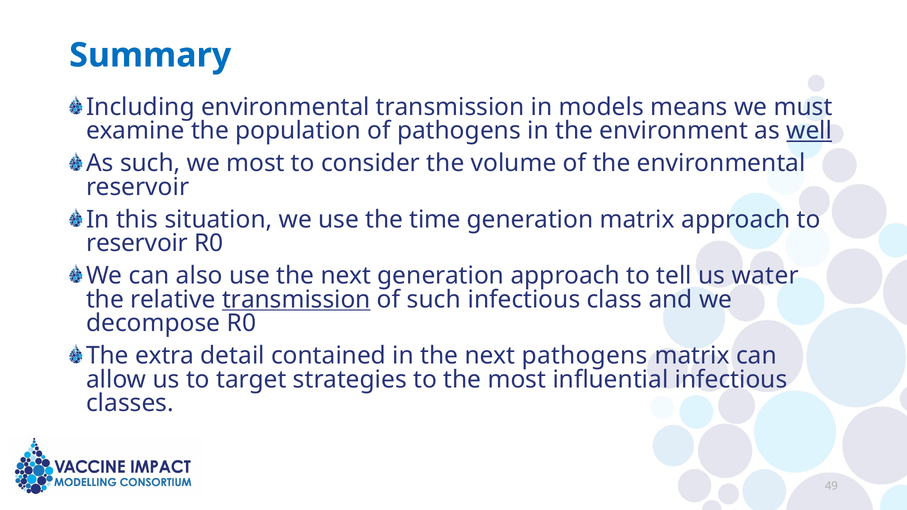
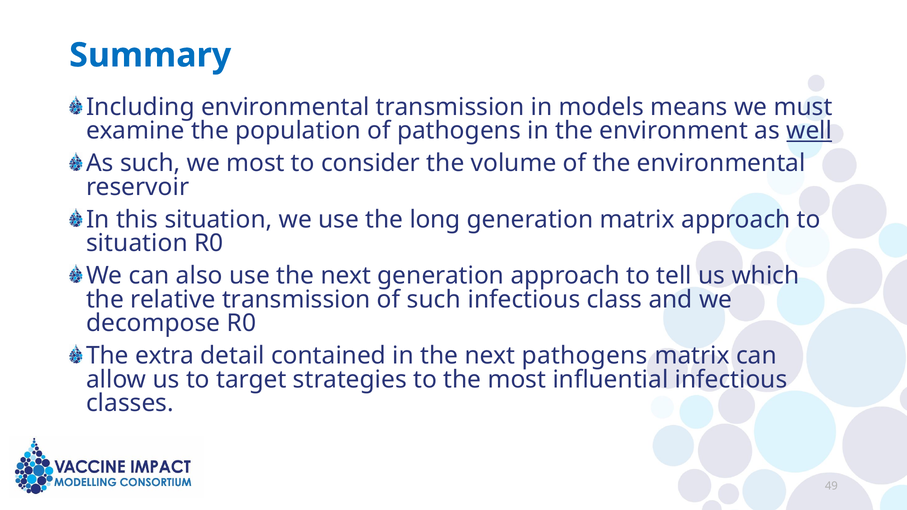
time: time -> long (435, 219)
reservoir: reservoir -> situation (137, 243)
water: water -> which (765, 276)
transmission underline: present -> none (296, 300)
